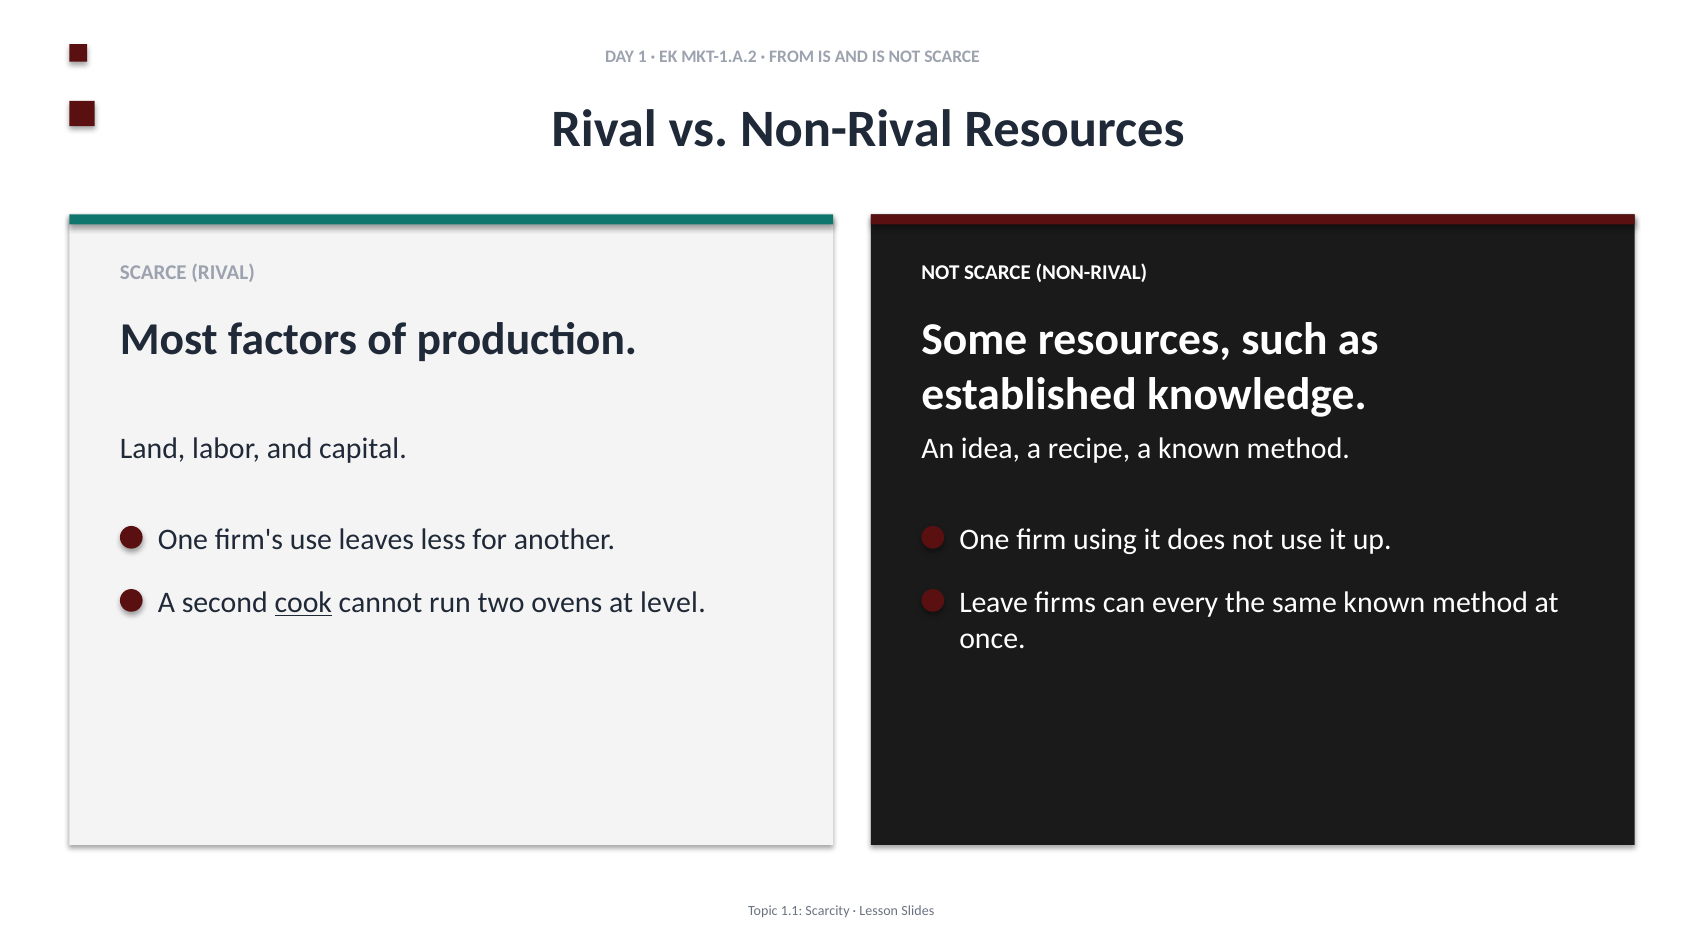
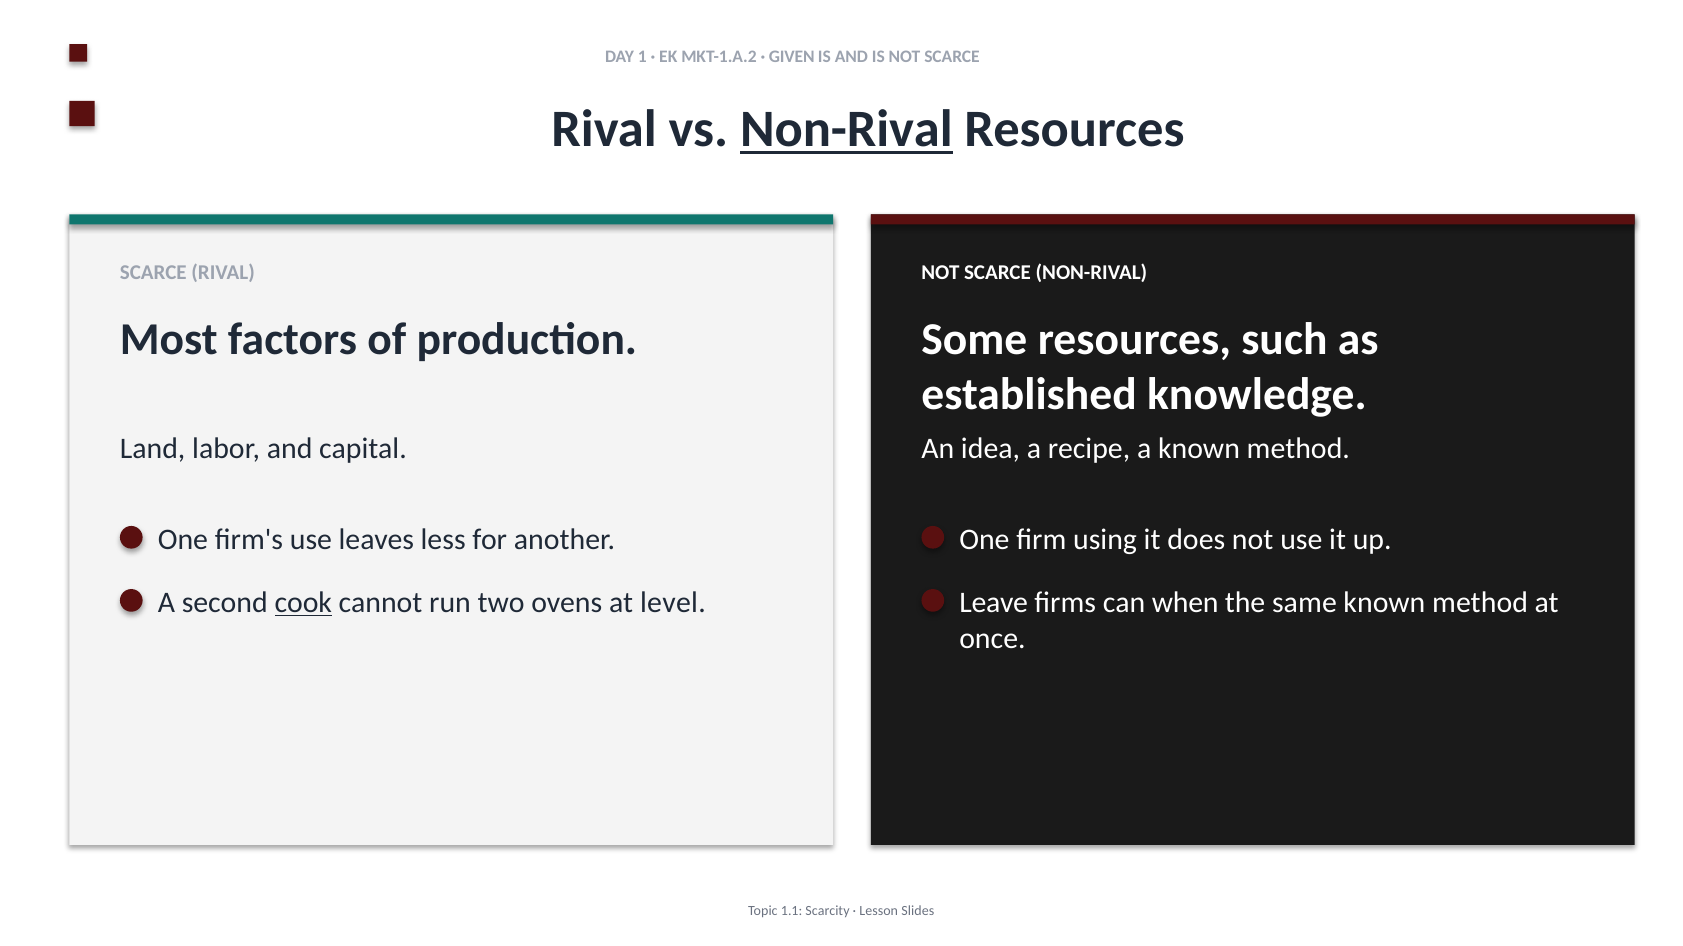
FROM: FROM -> GIVEN (792, 57)
Non-Rival underline: none -> present (846, 130)
every: every -> when (1185, 603)
